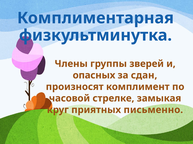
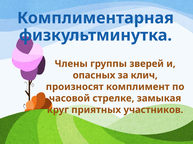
сдан: сдан -> клич (144, 76)
письменно: письменно -> участников (153, 110)
